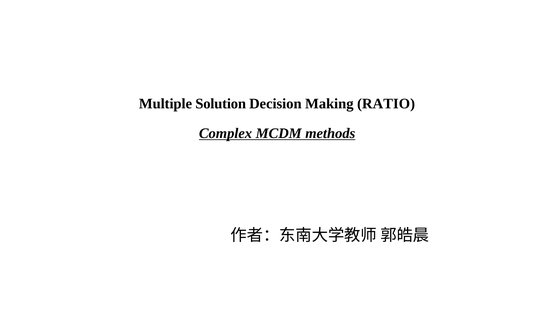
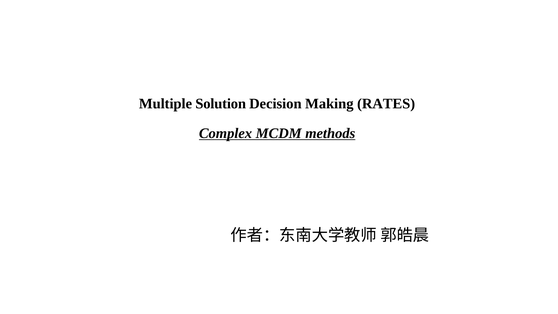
RATIO: RATIO -> RATES (386, 104)
